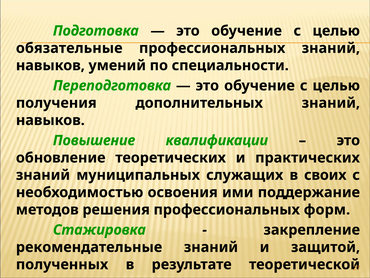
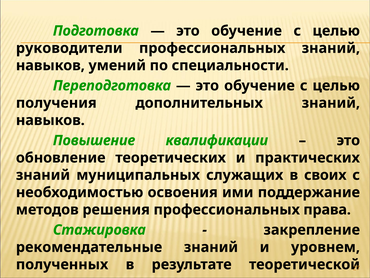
обязательные: обязательные -> руководители (69, 48)
форм: форм -> права (327, 209)
защитой: защитой -> уровнем (325, 247)
